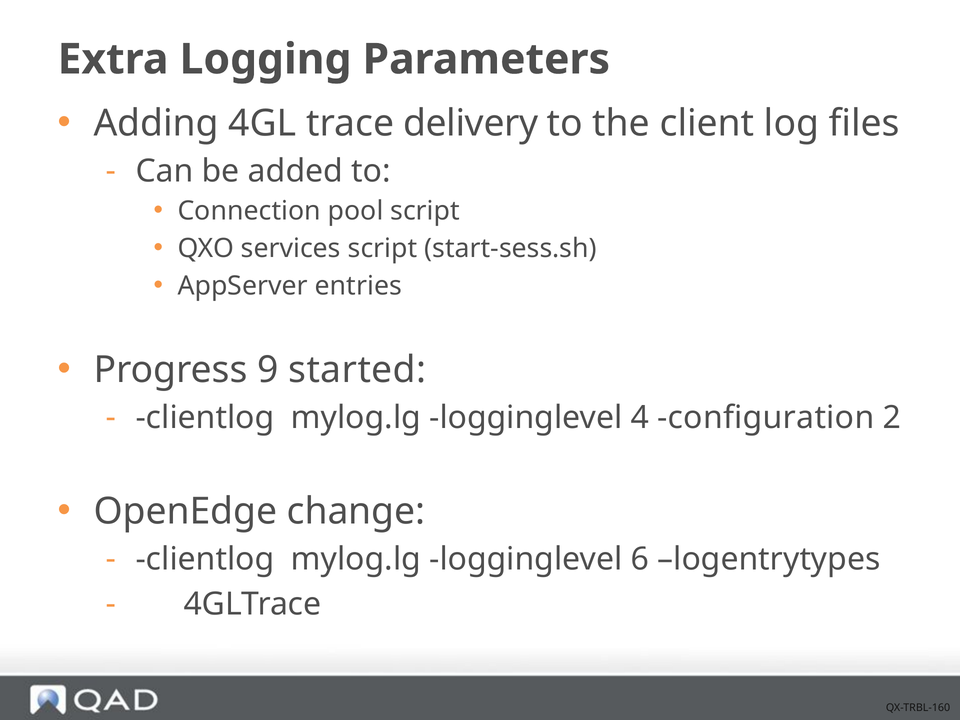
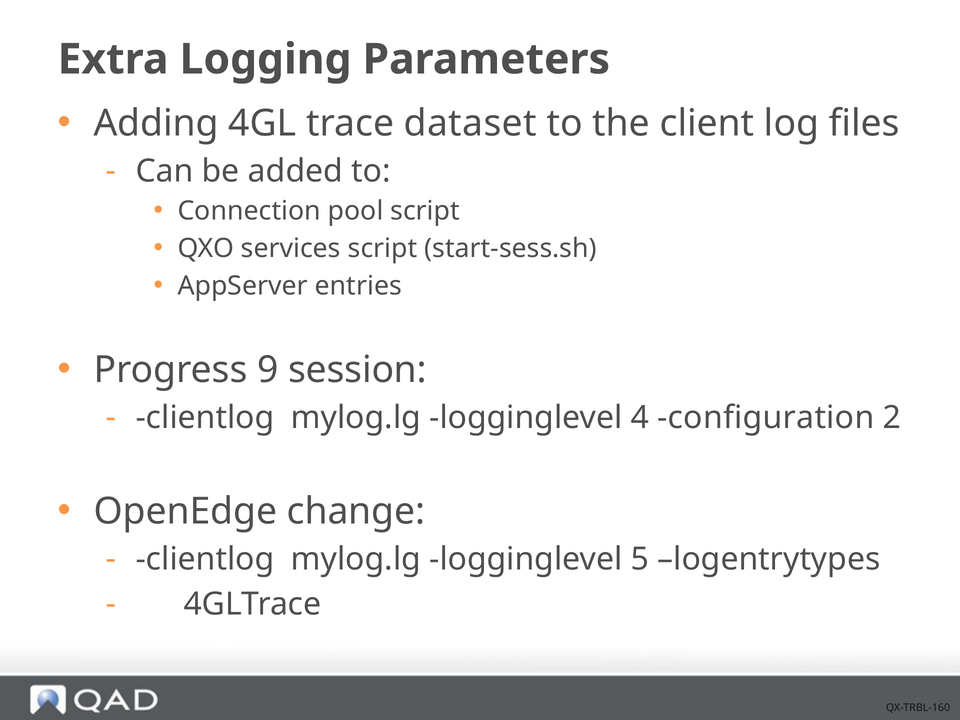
delivery: delivery -> dataset (470, 123)
started: started -> session (358, 370)
6: 6 -> 5 (640, 559)
